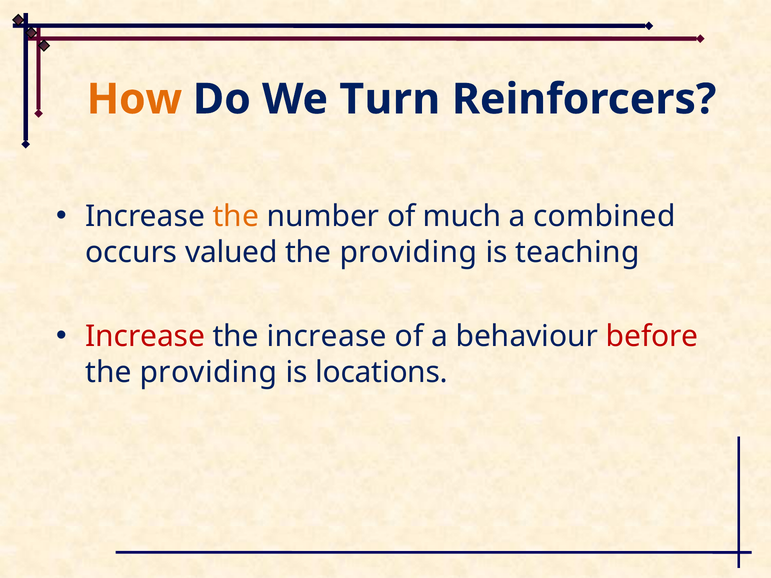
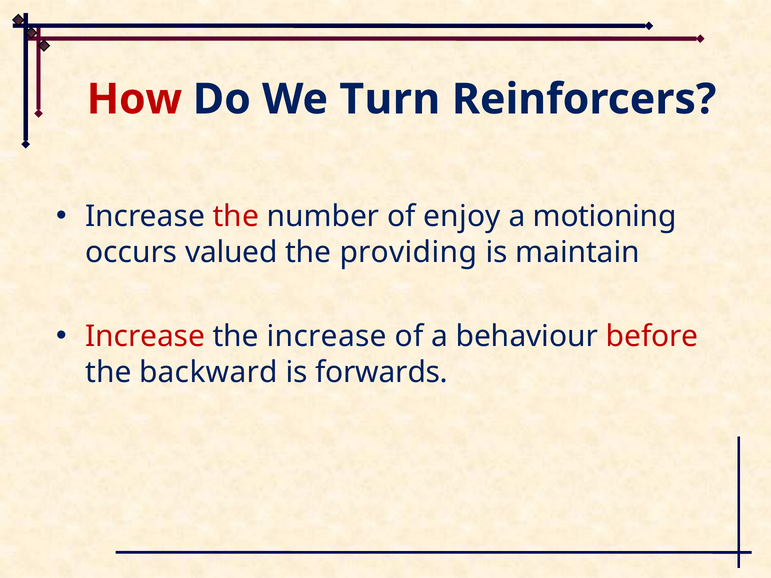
How colour: orange -> red (134, 99)
the colour: orange -> red (236, 217)
much: much -> enjoy (462, 217)
combined: combined -> motioning (605, 217)
teaching: teaching -> maintain (578, 253)
providing: providing -> backward (208, 373)
locations: locations -> forwards (382, 373)
